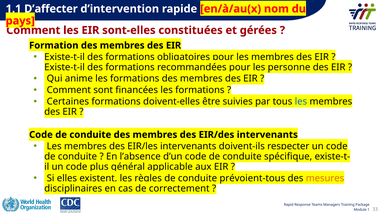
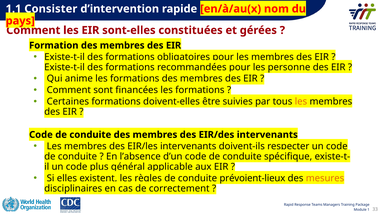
Dʼaffecter: Dʼaffecter -> Consister (51, 9)
les colour: blue -> orange (301, 101)
prévoient-tous: prévoient-tous -> prévoient-lieux (252, 178)
